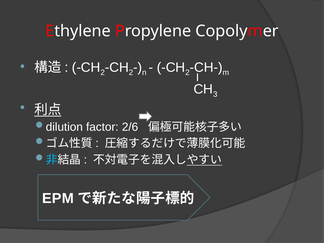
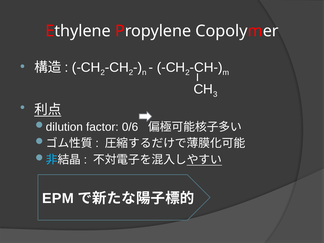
2/6: 2/6 -> 0/6 (130, 127)
